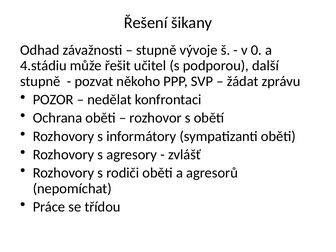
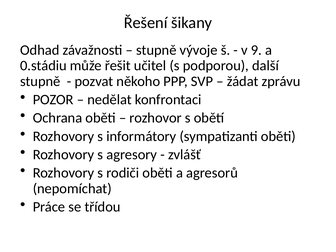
0: 0 -> 9 (256, 50)
4.stádiu: 4.stádiu -> 0.stádiu (43, 66)
